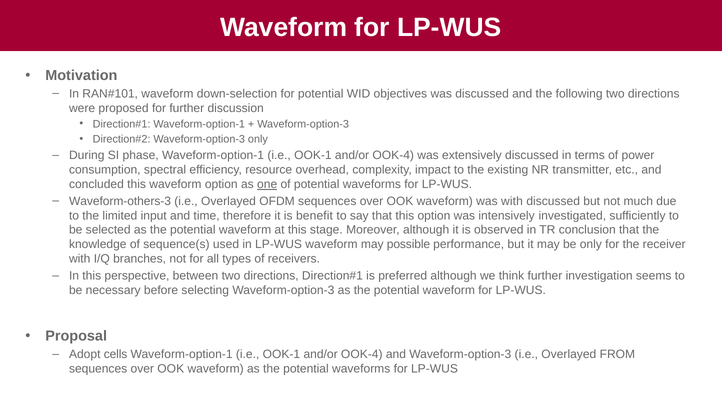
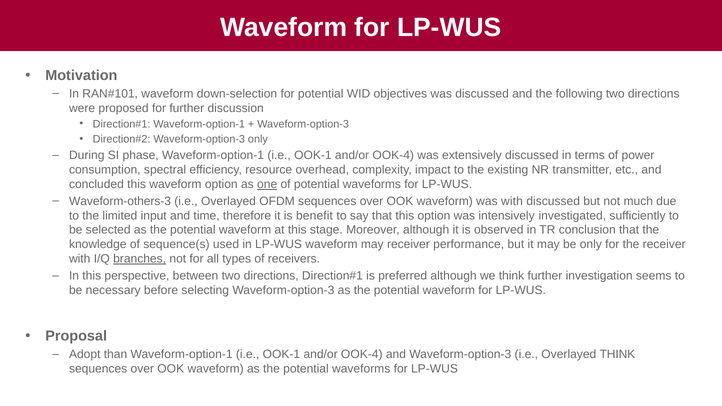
may possible: possible -> receiver (408, 245)
branches underline: none -> present (140, 259)
cells: cells -> than (116, 354)
Overlayed FROM: FROM -> THINK (617, 354)
